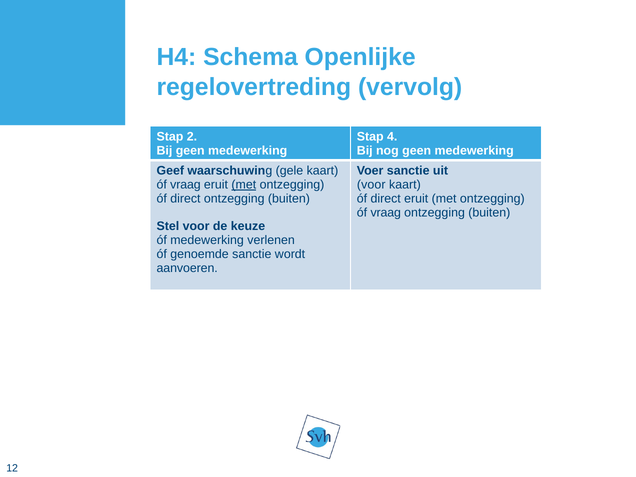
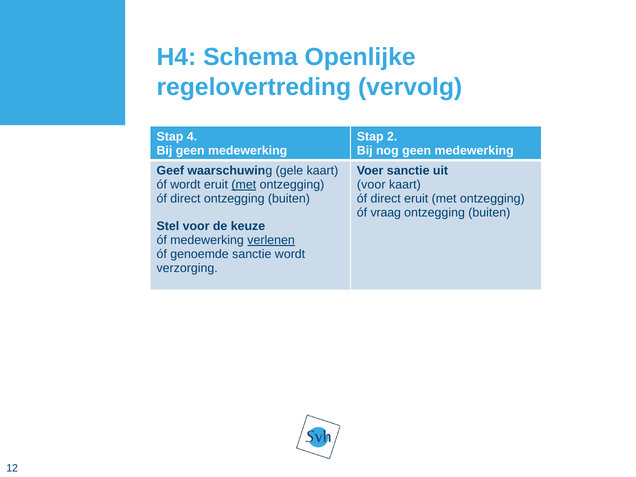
2: 2 -> 4 (192, 137)
4: 4 -> 2 (392, 137)
vraag: vraag -> wordt (185, 185)
verlenen underline: none -> present (271, 240)
aanvoeren: aanvoeren -> verzorging (187, 268)
